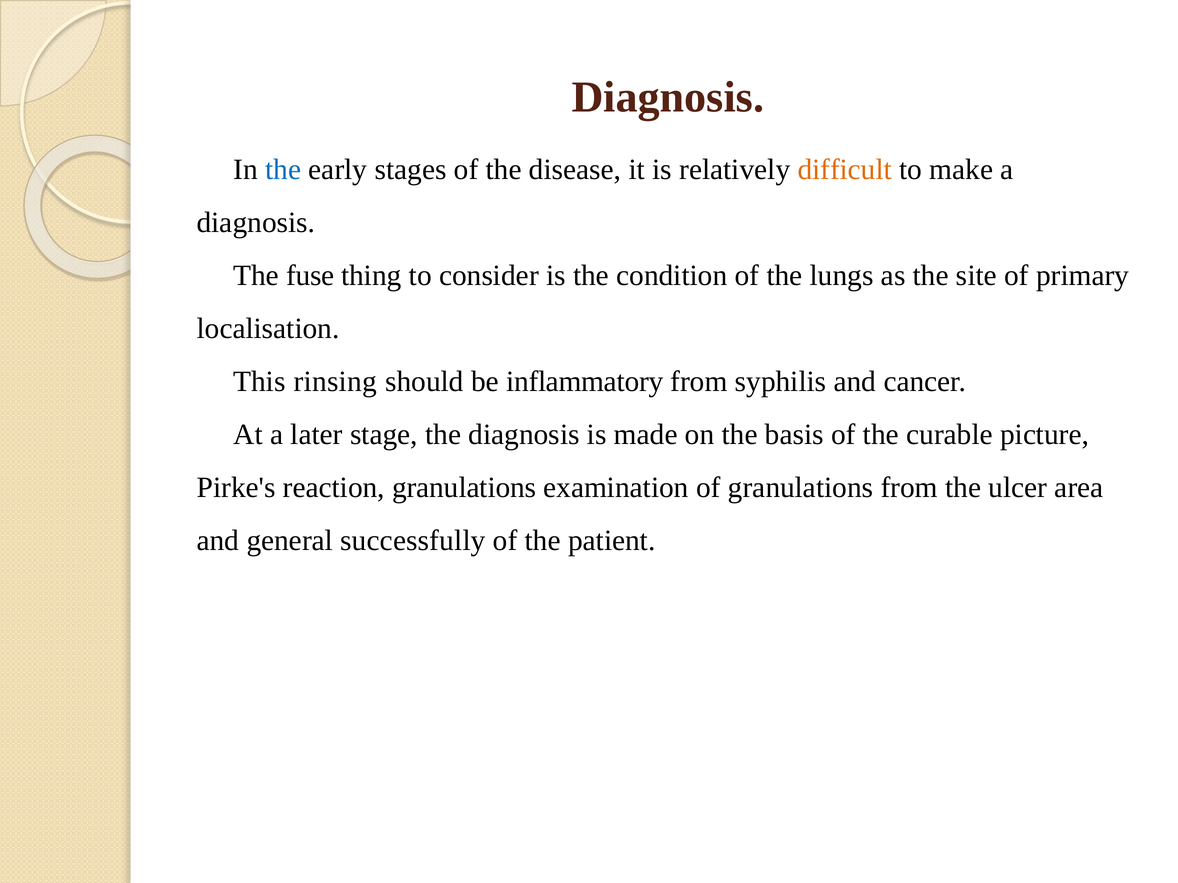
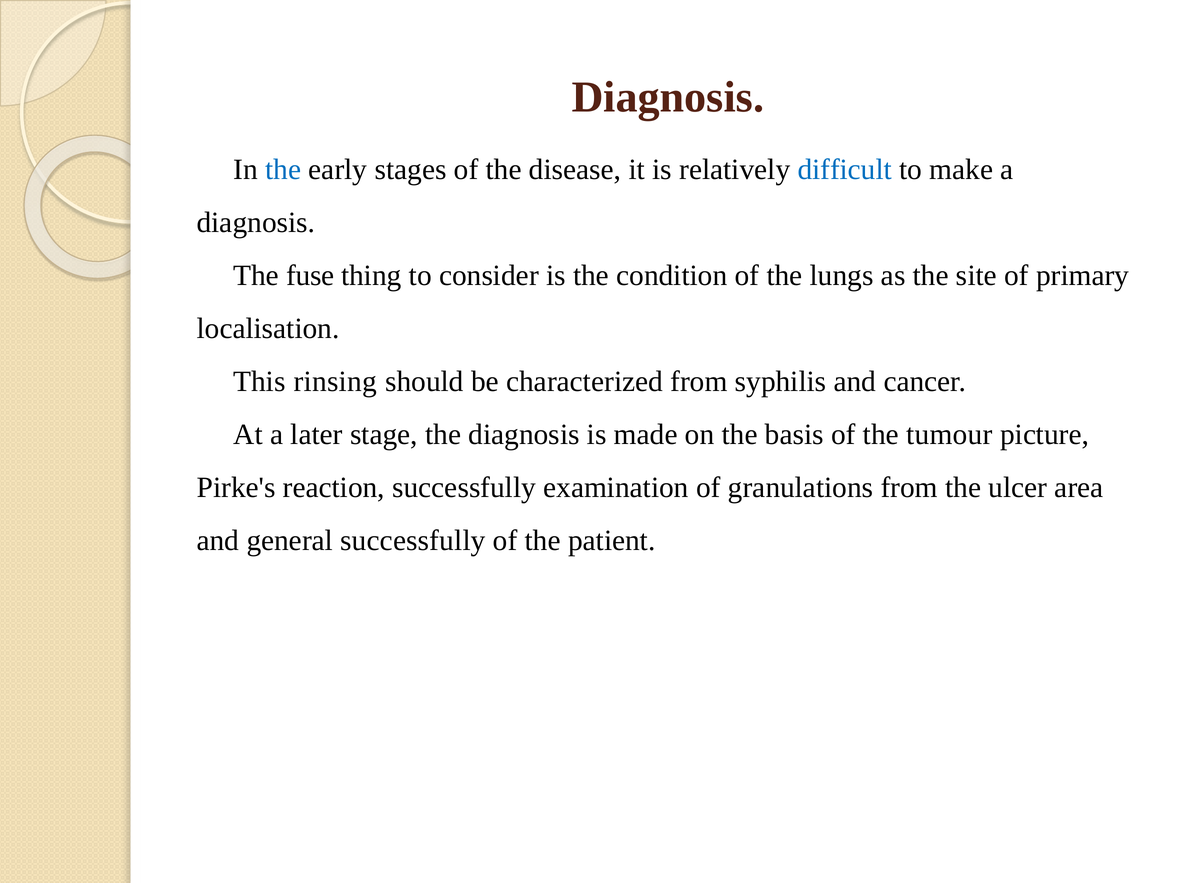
difficult colour: orange -> blue (845, 170)
inflammatory: inflammatory -> characterized (585, 382)
curable: curable -> tumour (949, 435)
reaction granulations: granulations -> successfully (464, 488)
